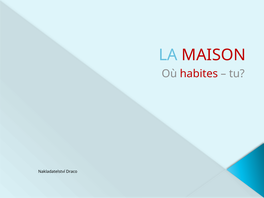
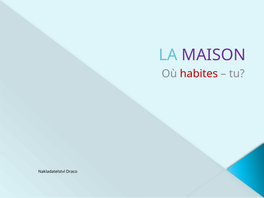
MAISON colour: red -> purple (214, 55)
